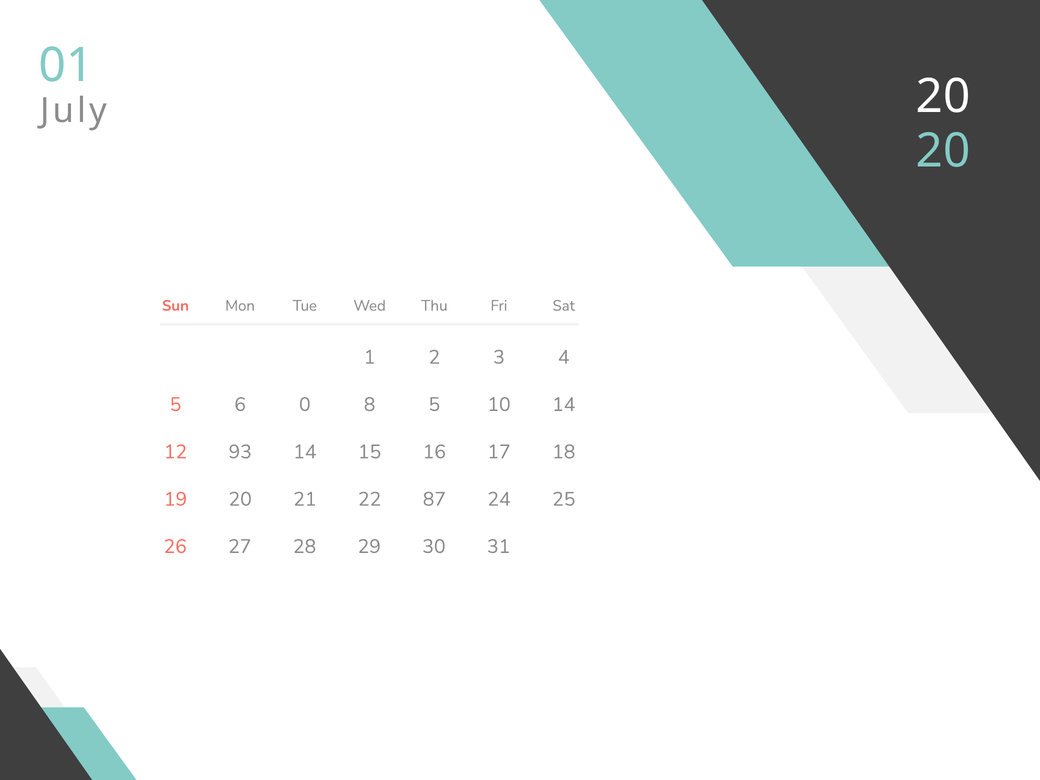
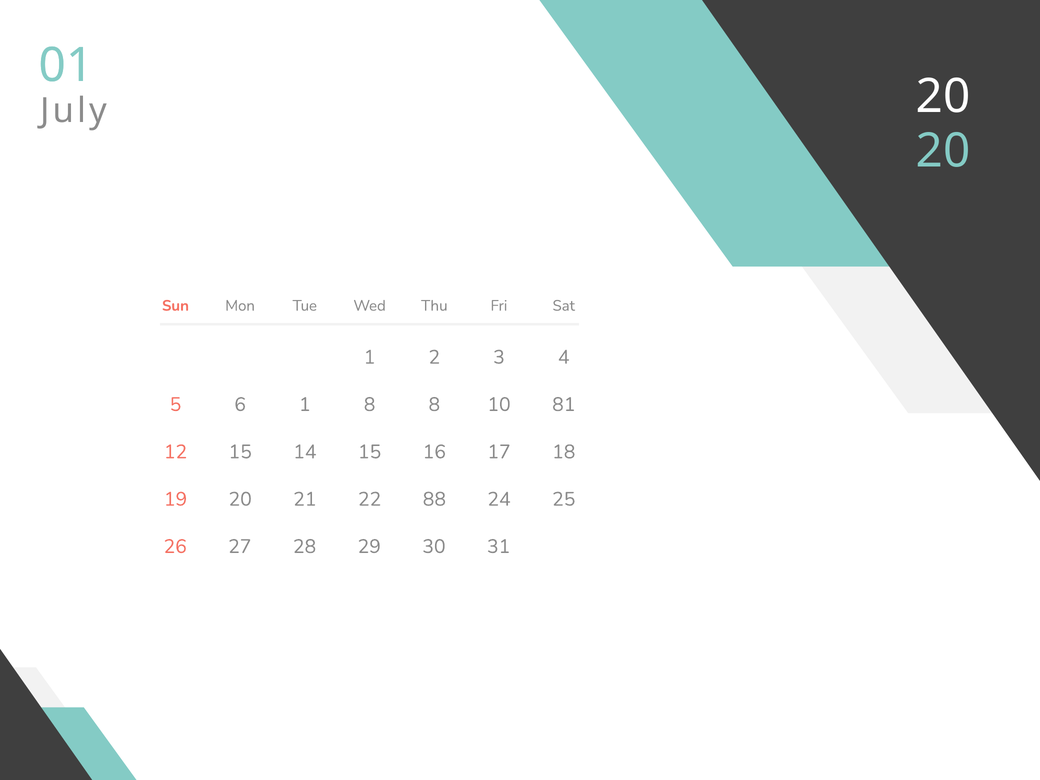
6 0: 0 -> 1 (305, 405)
8 5: 5 -> 8 (434, 405)
10 14: 14 -> 81 (564, 405)
12 93: 93 -> 15 (240, 452)
87: 87 -> 88 (434, 499)
